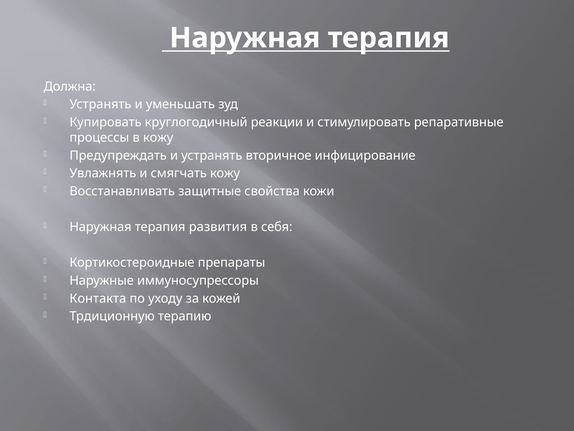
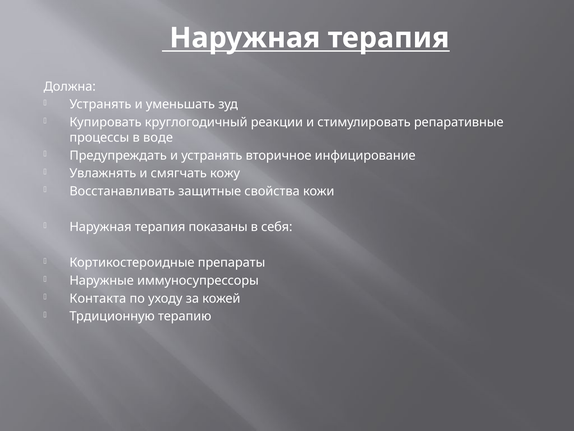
в кожу: кожу -> воде (158, 137)
развития: развития -> показаны (218, 227)
